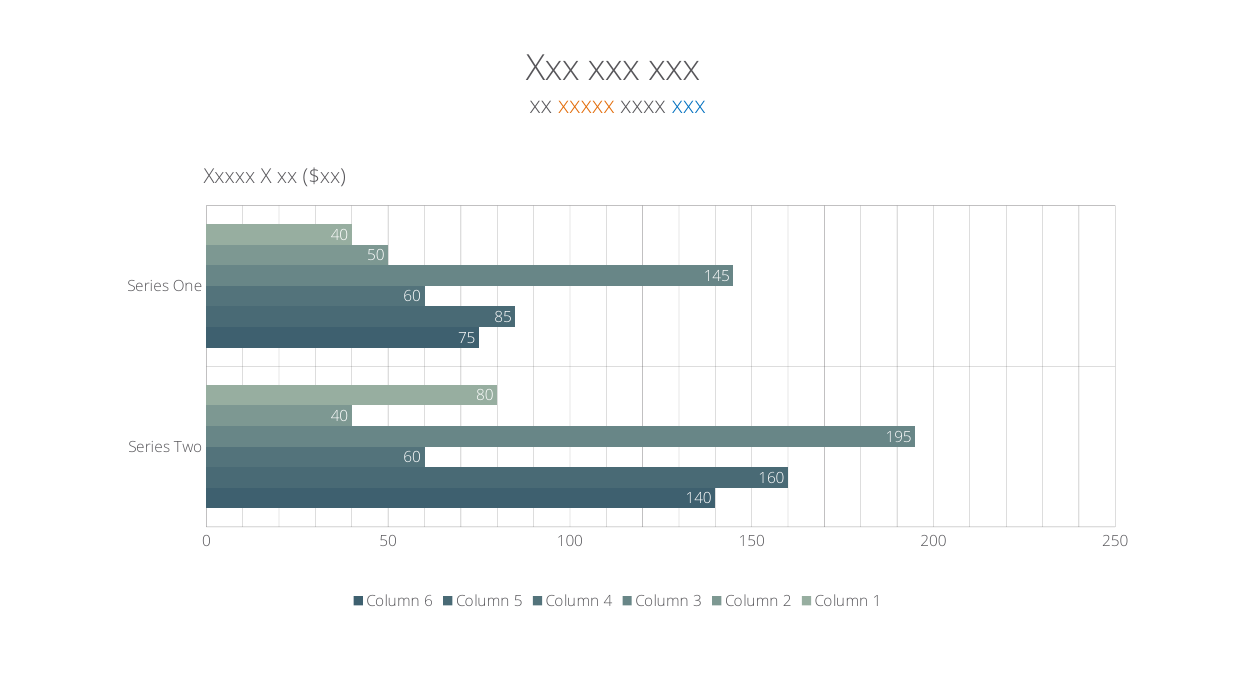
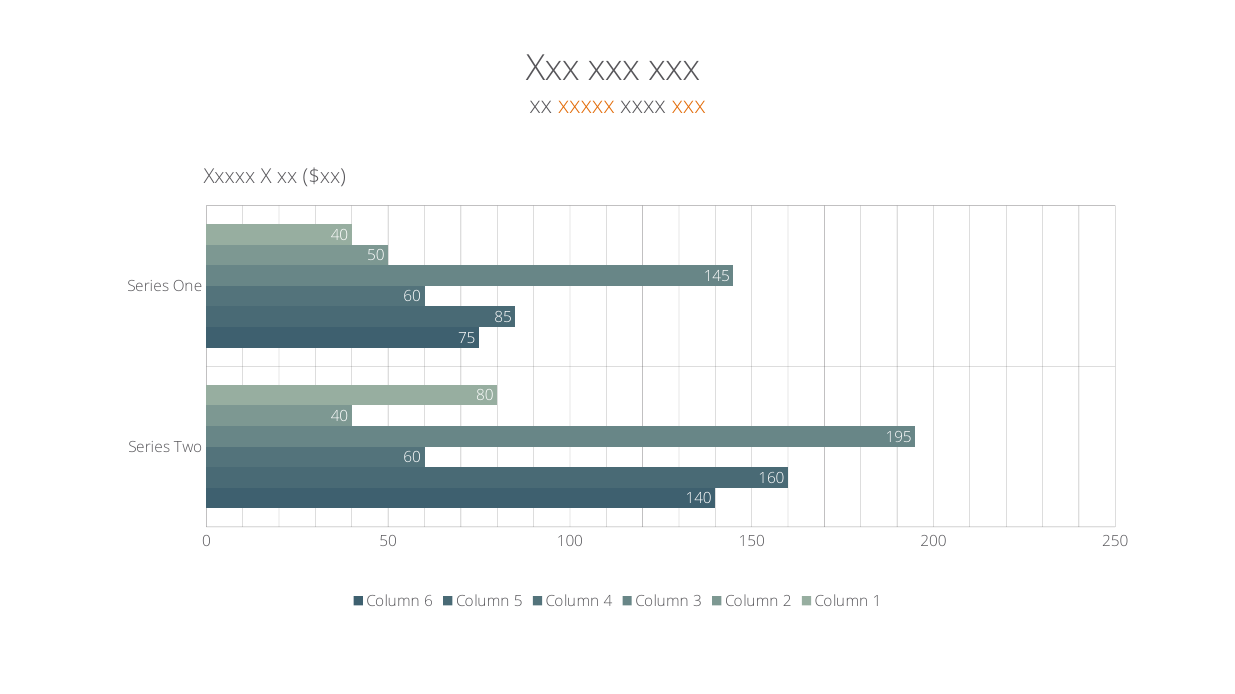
xxx colour: blue -> orange (689, 106)
